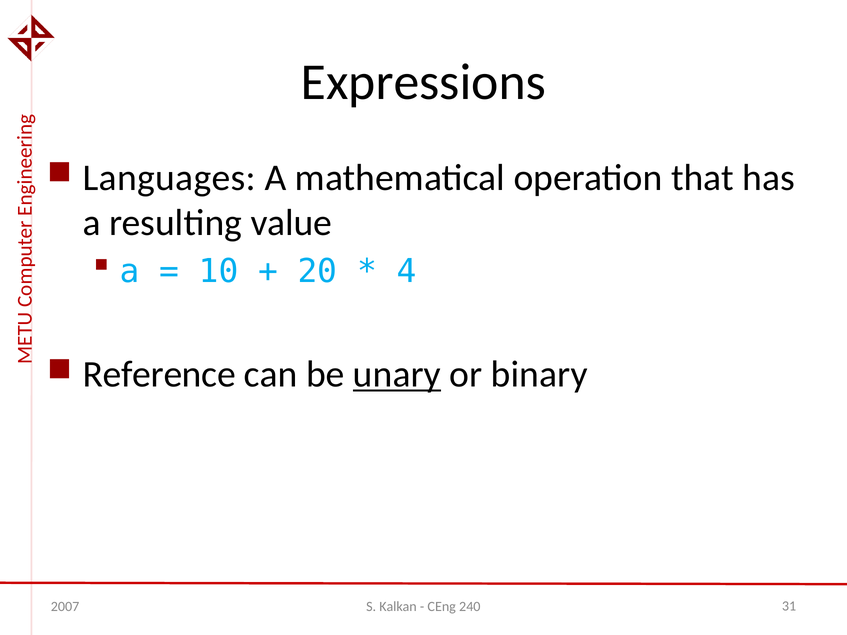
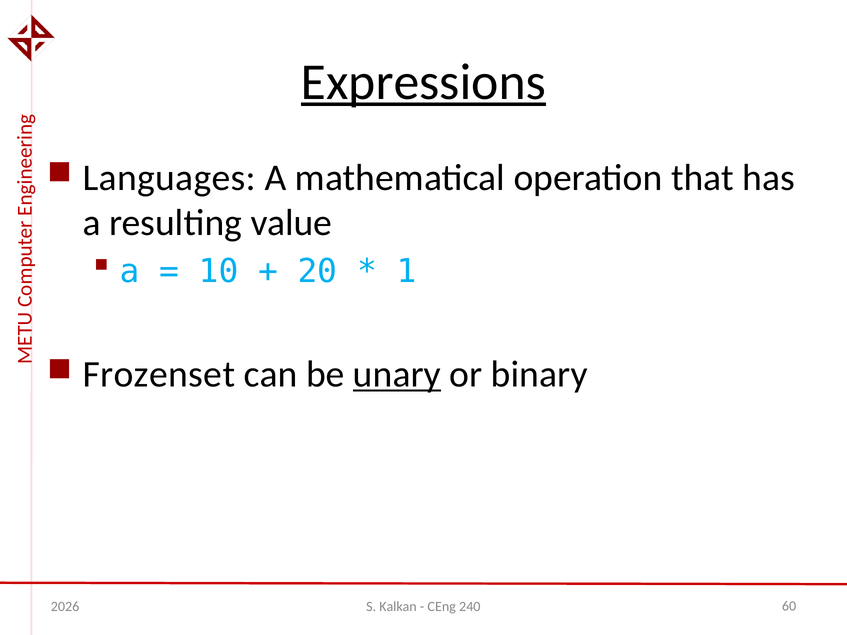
Expressions underline: none -> present (423, 82)
4: 4 -> 1 (406, 272)
Reference: Reference -> Frozenset (159, 374)
2007: 2007 -> 2026 (65, 607)
31: 31 -> 60 (789, 607)
